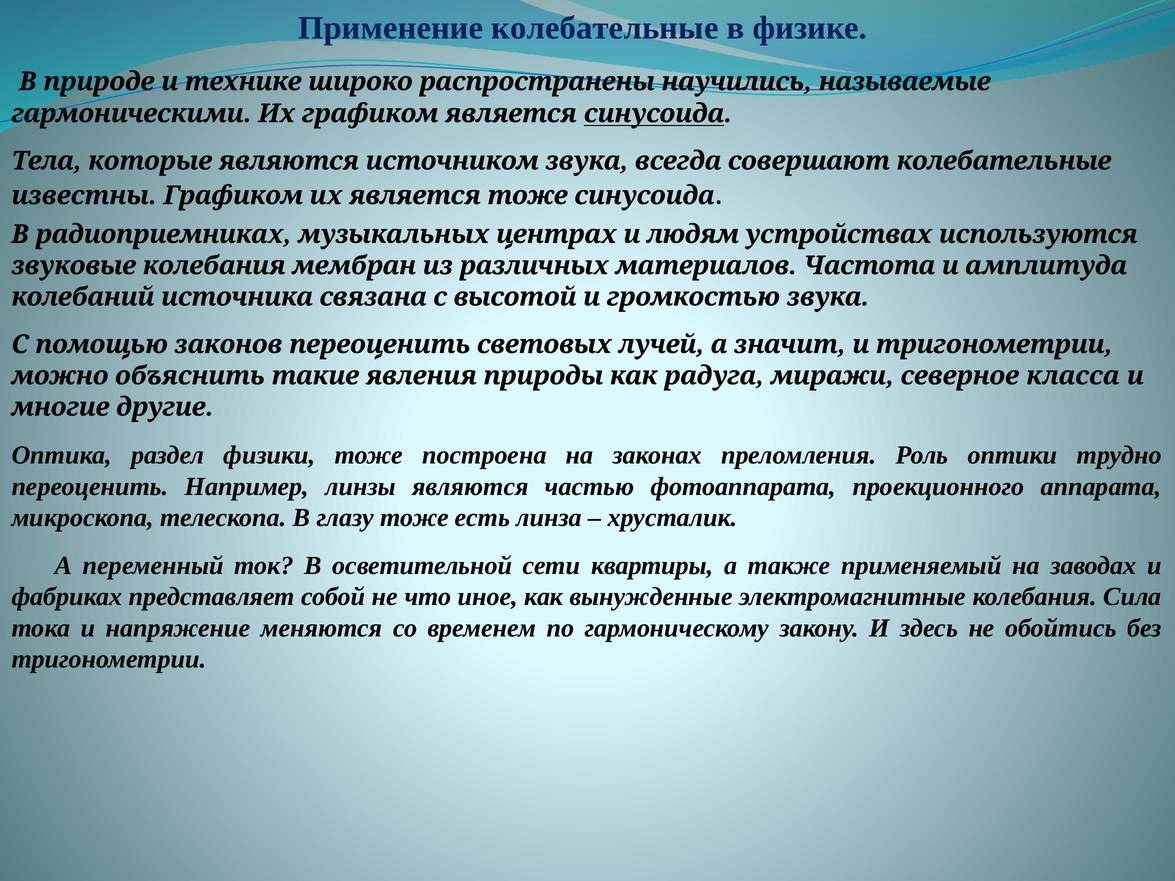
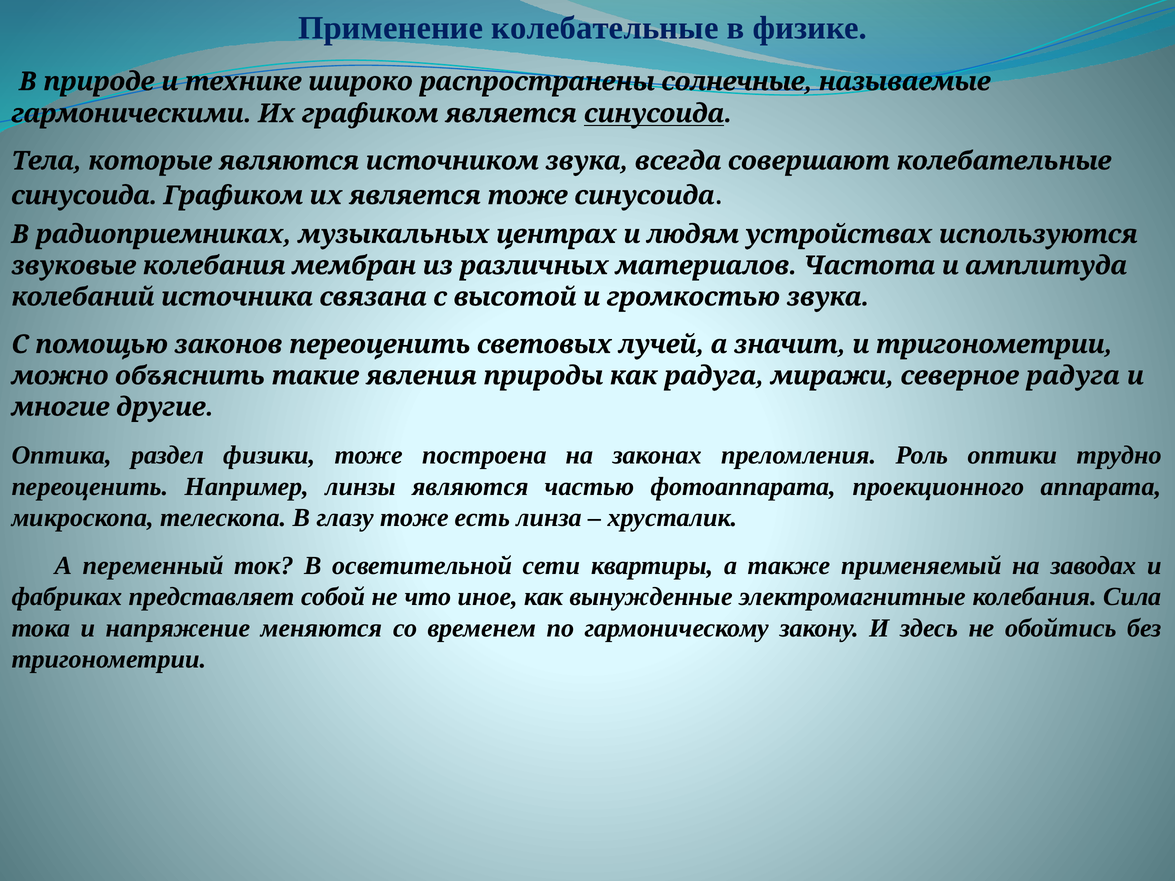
научились: научились -> солнечные (737, 82)
известны: известны -> синусоида (84, 196)
северное класса: класса -> радуга (1073, 376)
